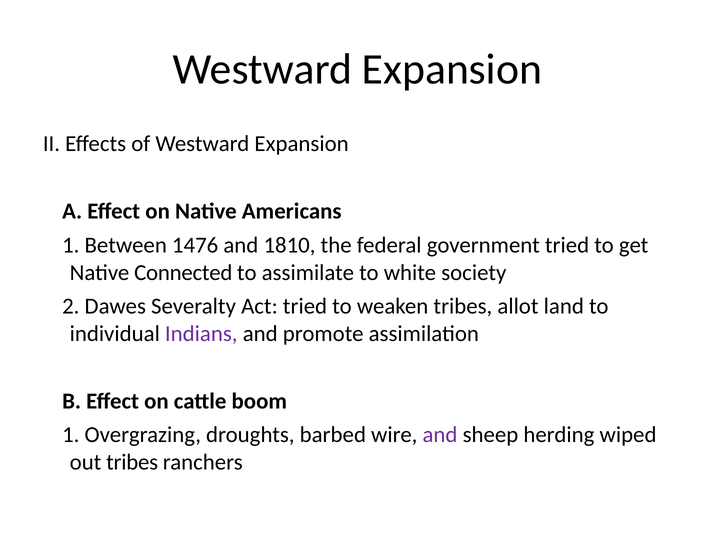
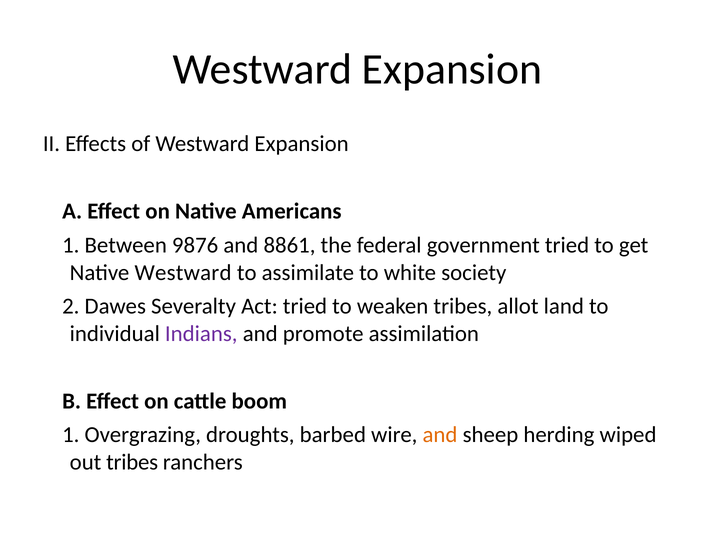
1476: 1476 -> 9876 (195, 245)
1810: 1810 -> 8861 (290, 245)
Native Connected: Connected -> Westward (183, 273)
and colour: purple -> orange (440, 435)
